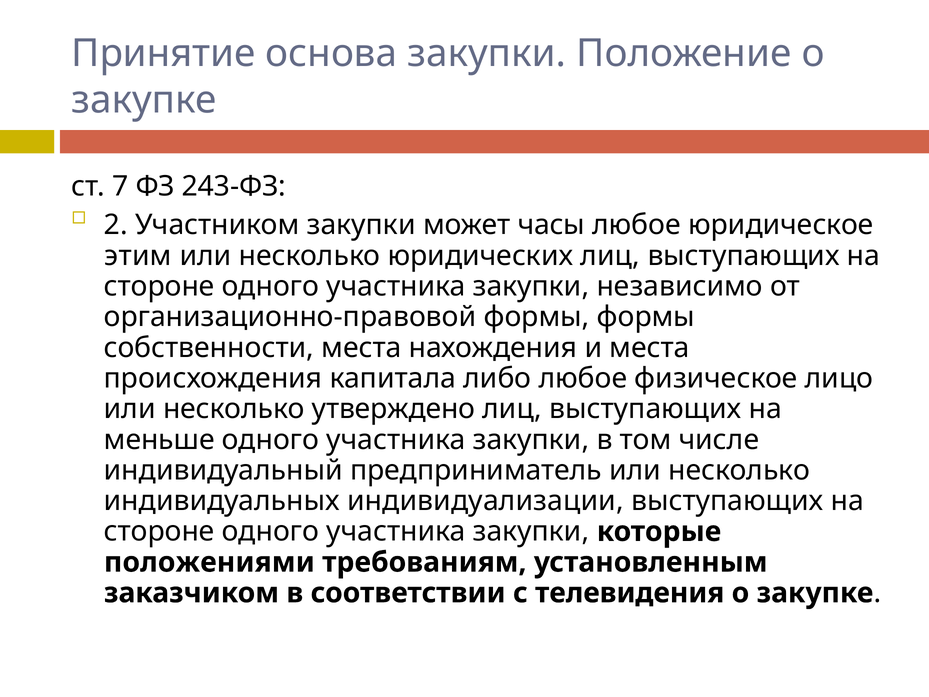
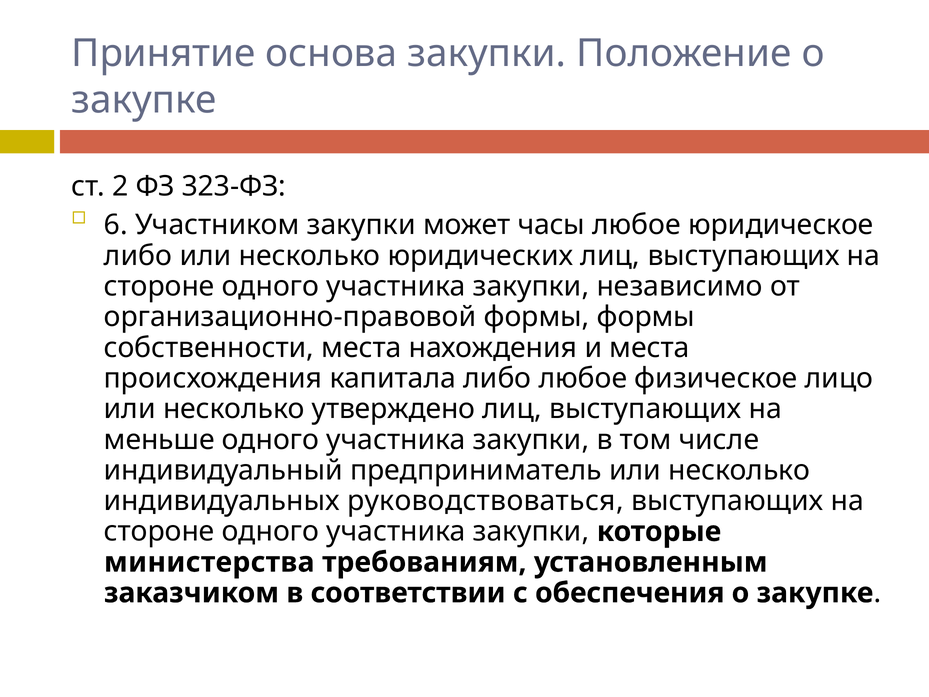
7: 7 -> 2 (120, 186)
243-ФЗ: 243-ФЗ -> 323-ФЗ (234, 186)
2: 2 -> 6 (116, 225)
этим: этим -> либо (138, 256)
индивидуализации: индивидуализации -> руководствоваться (485, 501)
положениями: положениями -> министерства (209, 562)
телевидения: телевидения -> обеспечения (630, 593)
